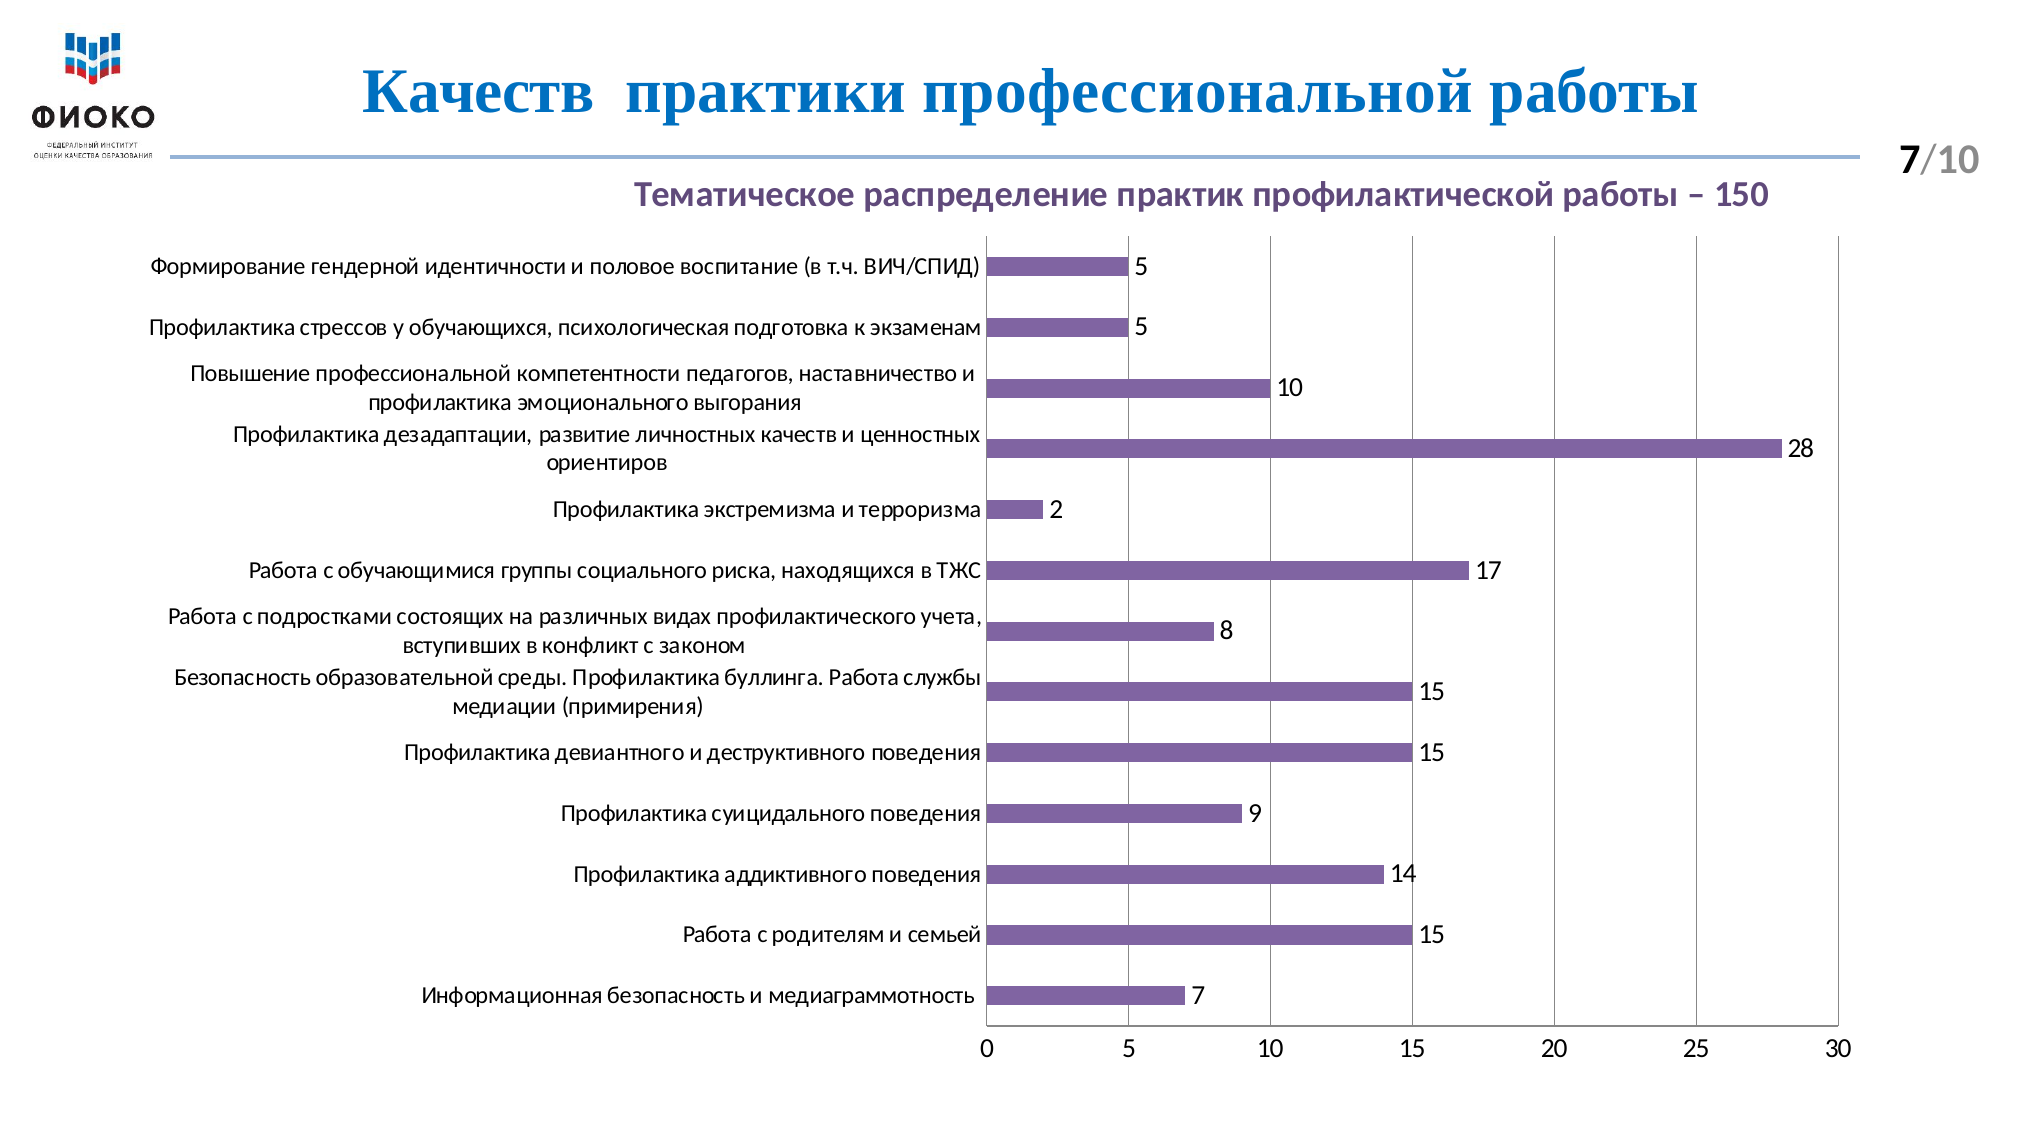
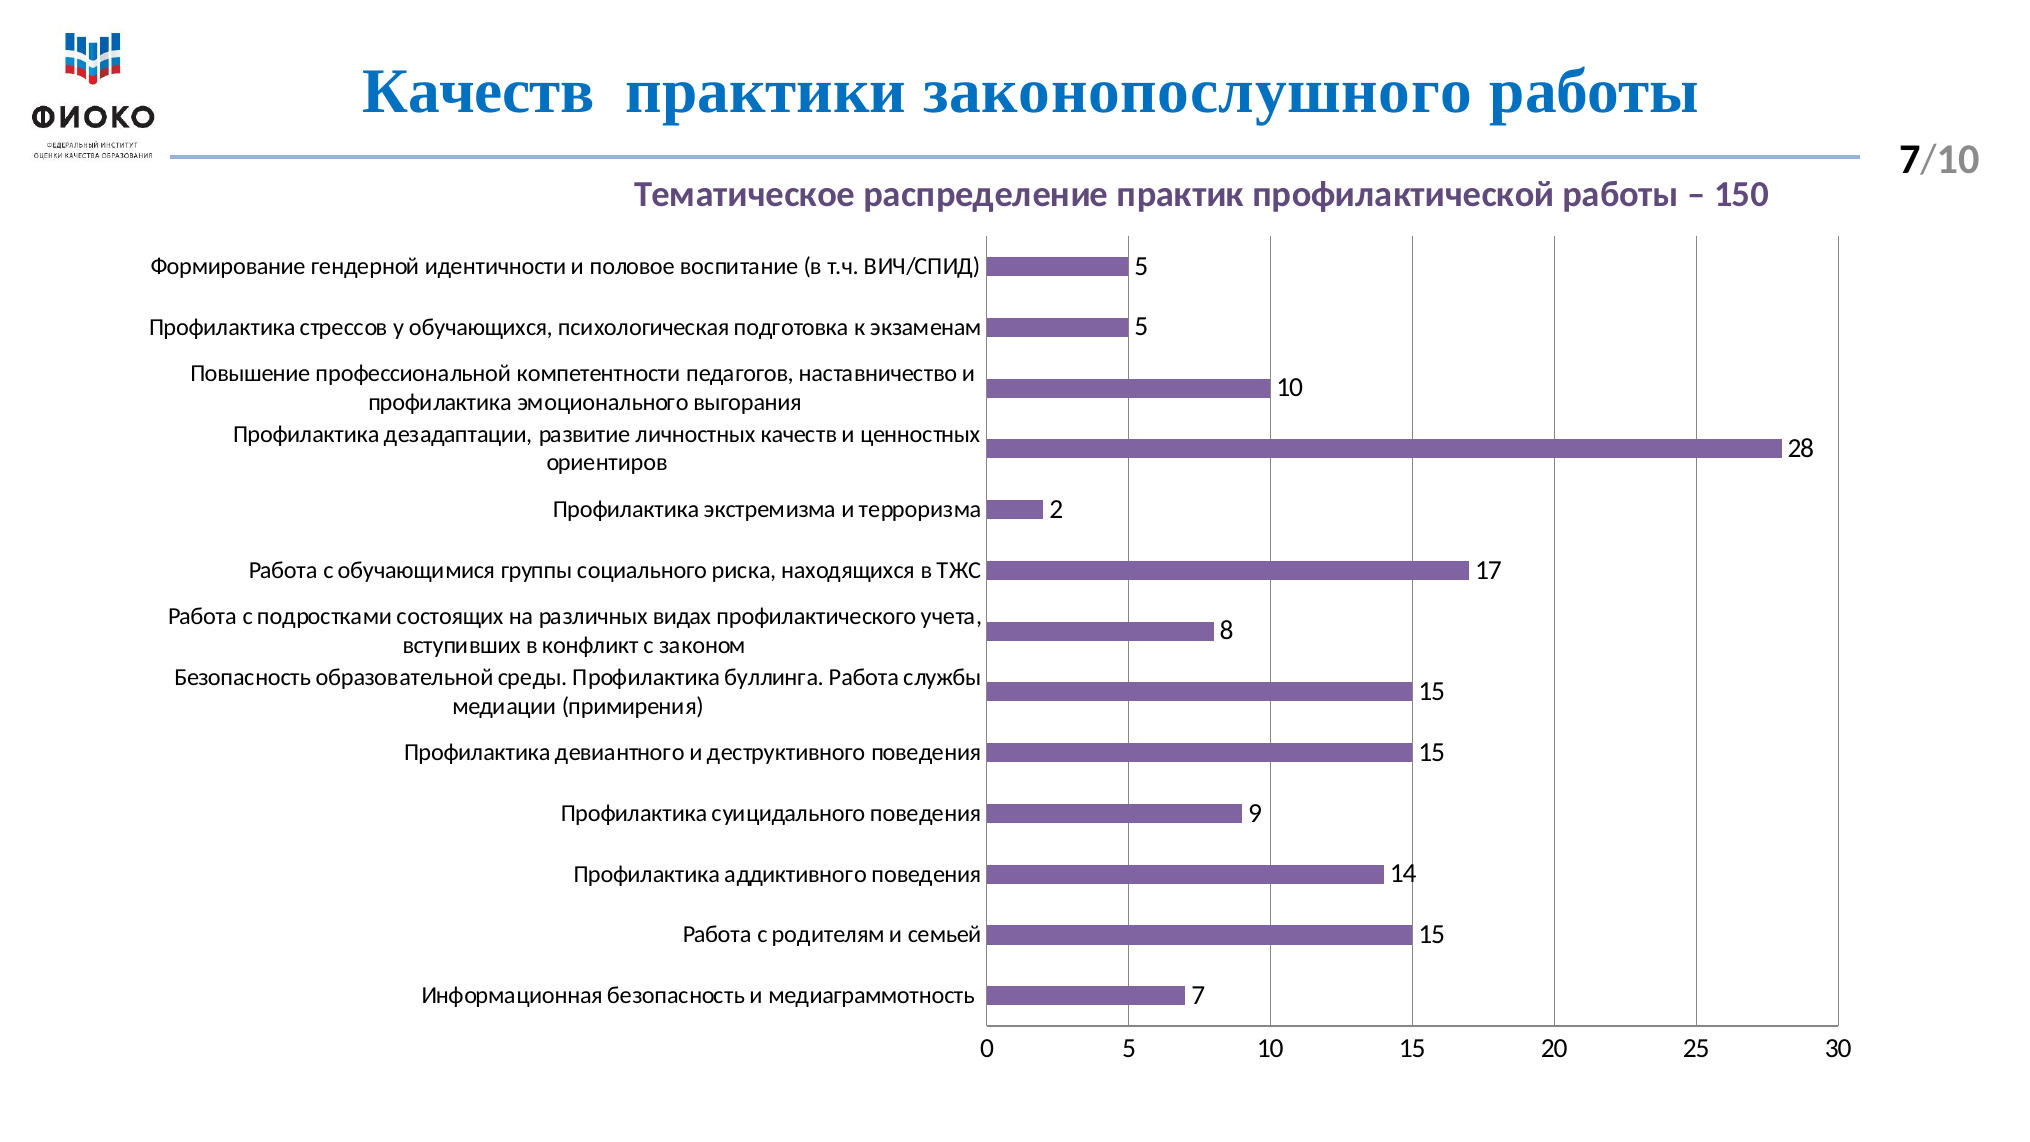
практики профессиональной: профессиональной -> законопослушного (1198, 92)
